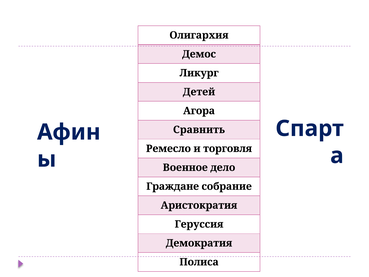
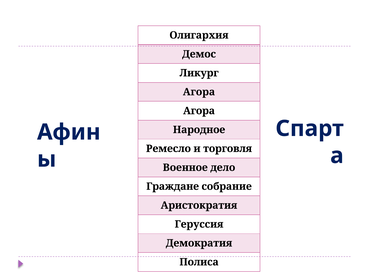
Детей: Детей -> Агора (199, 92)
Сравнить: Сравнить -> Народное (199, 130)
